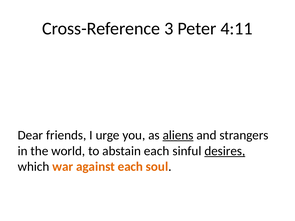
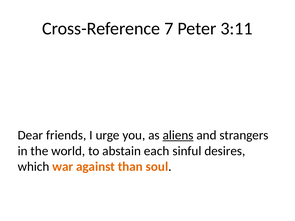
3: 3 -> 7 (169, 29)
4:11: 4:11 -> 3:11 (237, 29)
desires underline: present -> none (225, 151)
against each: each -> than (130, 167)
